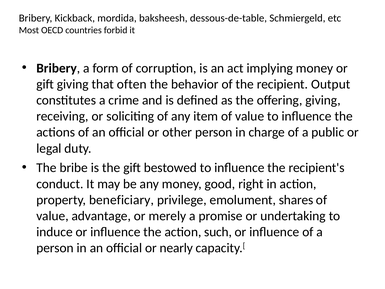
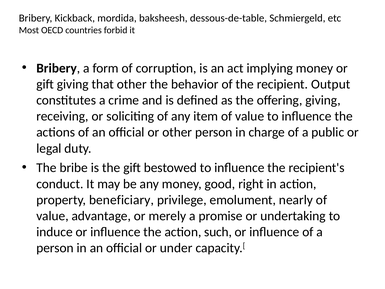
that often: often -> other (132, 84)
shares: shares -> nearly (296, 200)
nearly: nearly -> under (176, 248)
